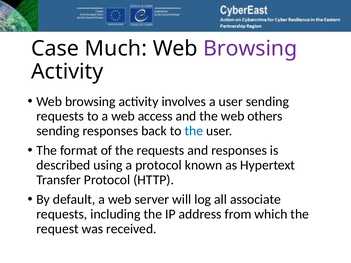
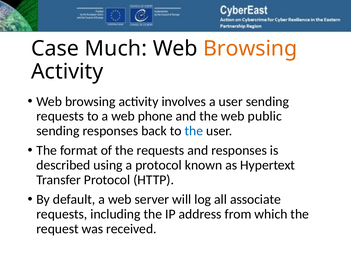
Browsing colour: purple -> orange (250, 49)
access: access -> phone (155, 116)
others: others -> public (265, 116)
